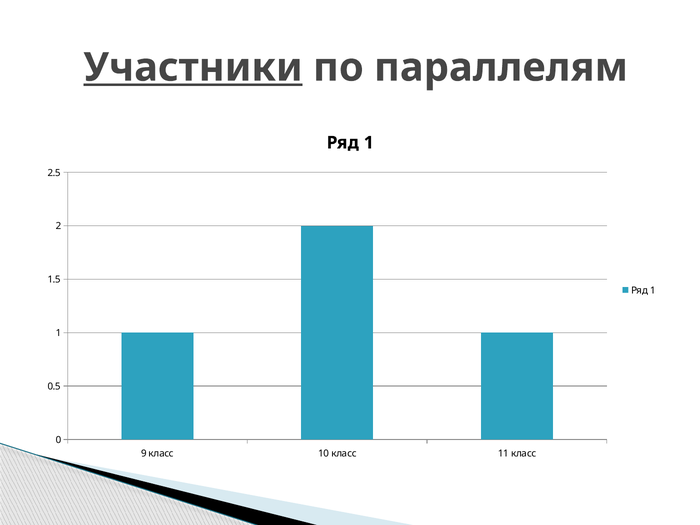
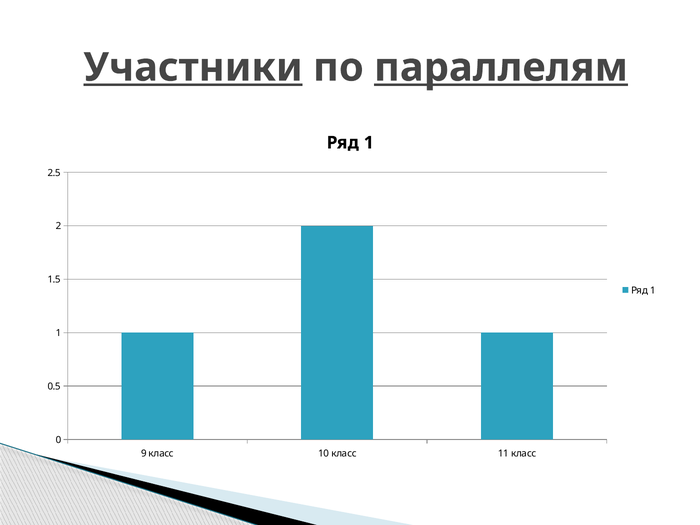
параллелям underline: none -> present (501, 68)
